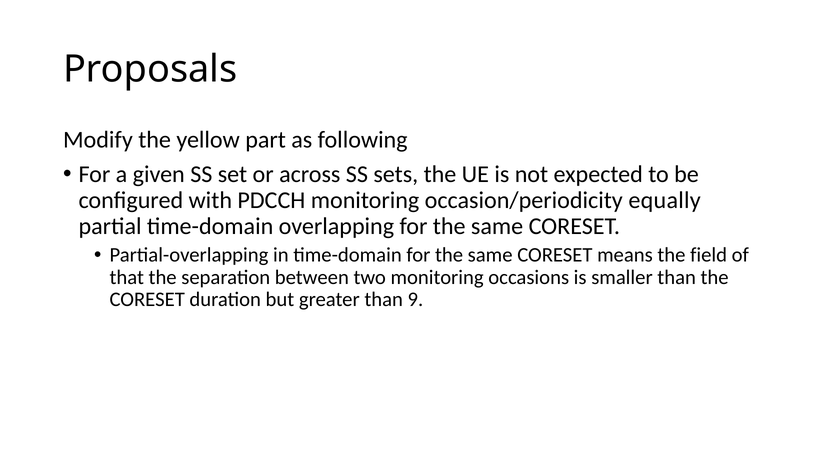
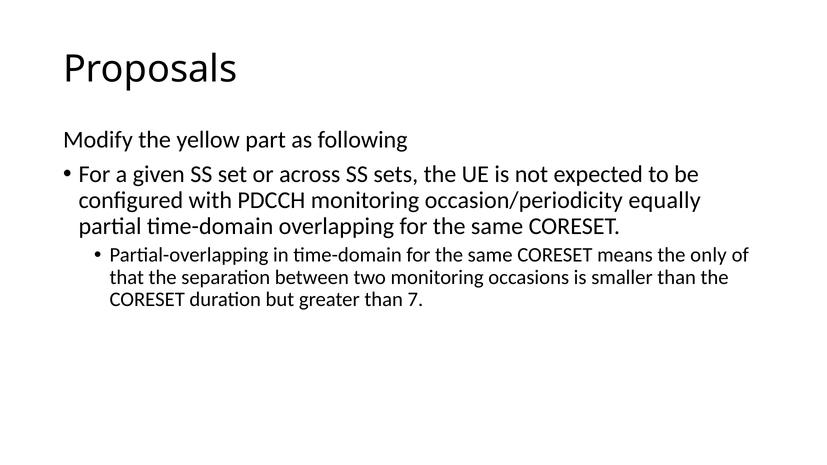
field: field -> only (708, 255)
9: 9 -> 7 (415, 300)
